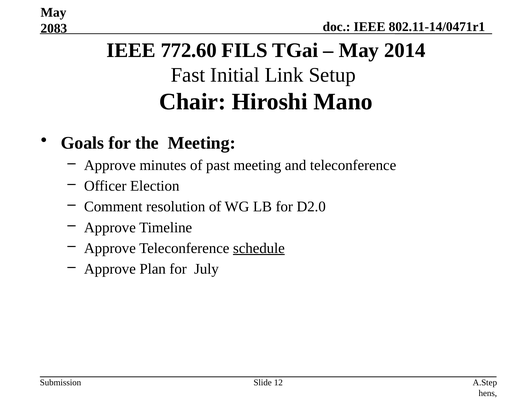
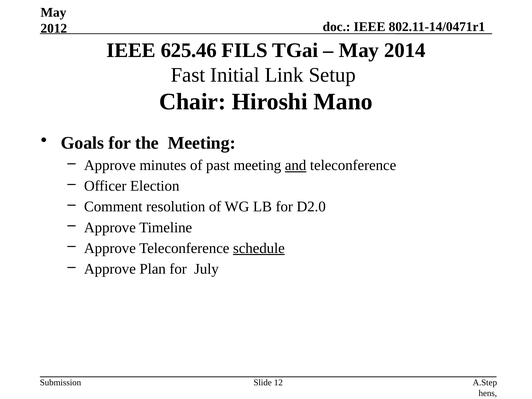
2083: 2083 -> 2012 (54, 28)
772.60: 772.60 -> 625.46 (189, 50)
and underline: none -> present (296, 165)
